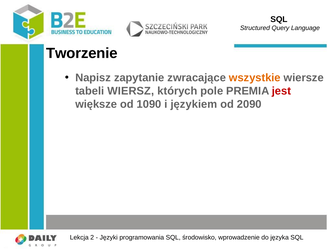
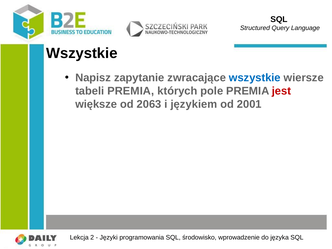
Tworzenie: Tworzenie -> Wszystkie (82, 53)
wszystkie colour: orange -> blue (255, 78)
tabeli WIERSZ: WIERSZ -> PREMIA (131, 91)
1090: 1090 -> 2063 (149, 104)
2090: 2090 -> 2001 (249, 104)
